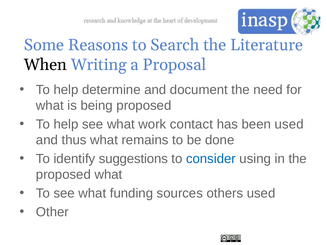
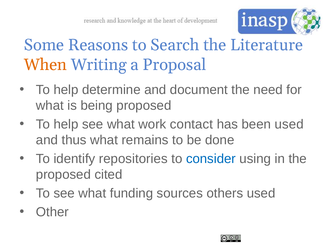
When colour: black -> orange (45, 65)
suggestions: suggestions -> repositories (133, 159)
proposed what: what -> cited (108, 175)
